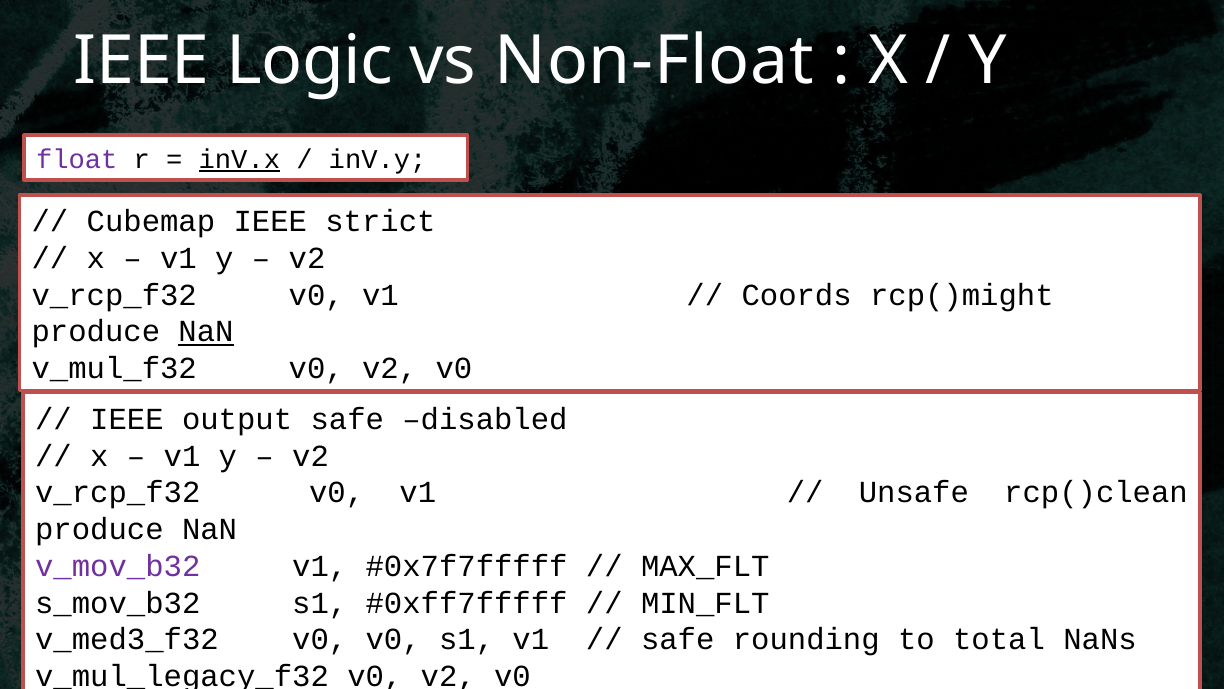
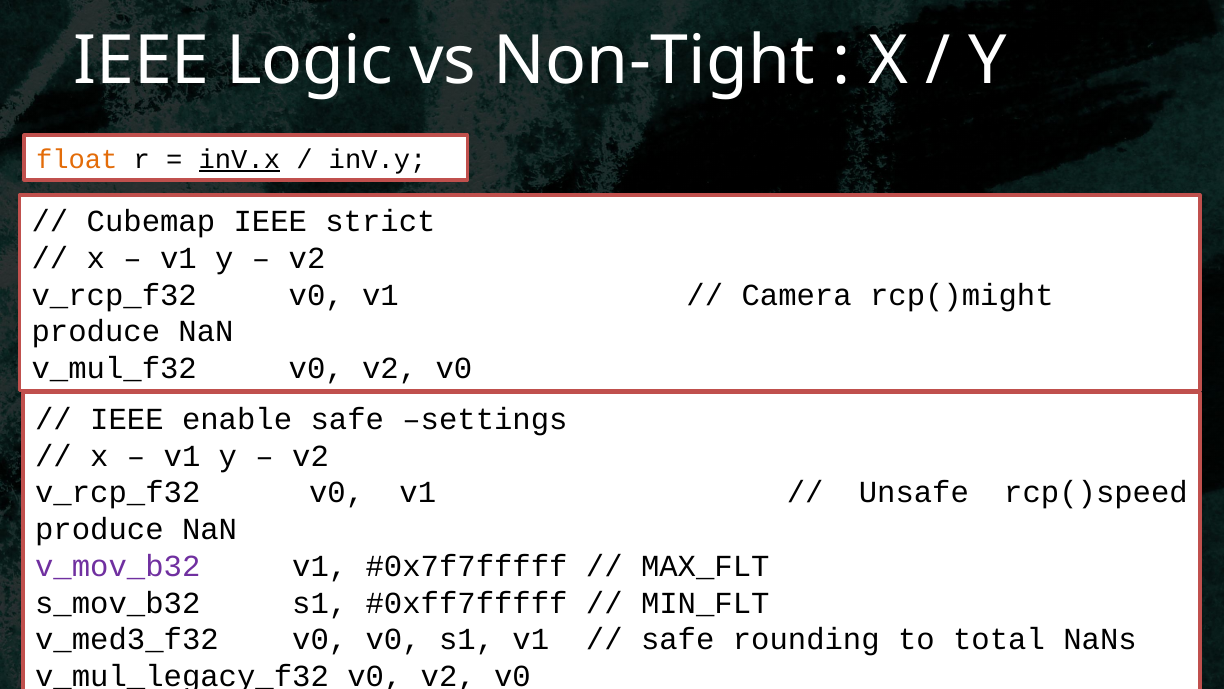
Non-Float: Non-Float -> Non-Tight (654, 61)
float colour: purple -> orange (77, 159)
Coords: Coords -> Camera (797, 295)
NaN underline: present -> none (206, 331)
output: output -> enable (237, 419)
disabled: disabled -> settings (485, 419)
rcp()clean: rcp()clean -> rcp()speed (1096, 492)
